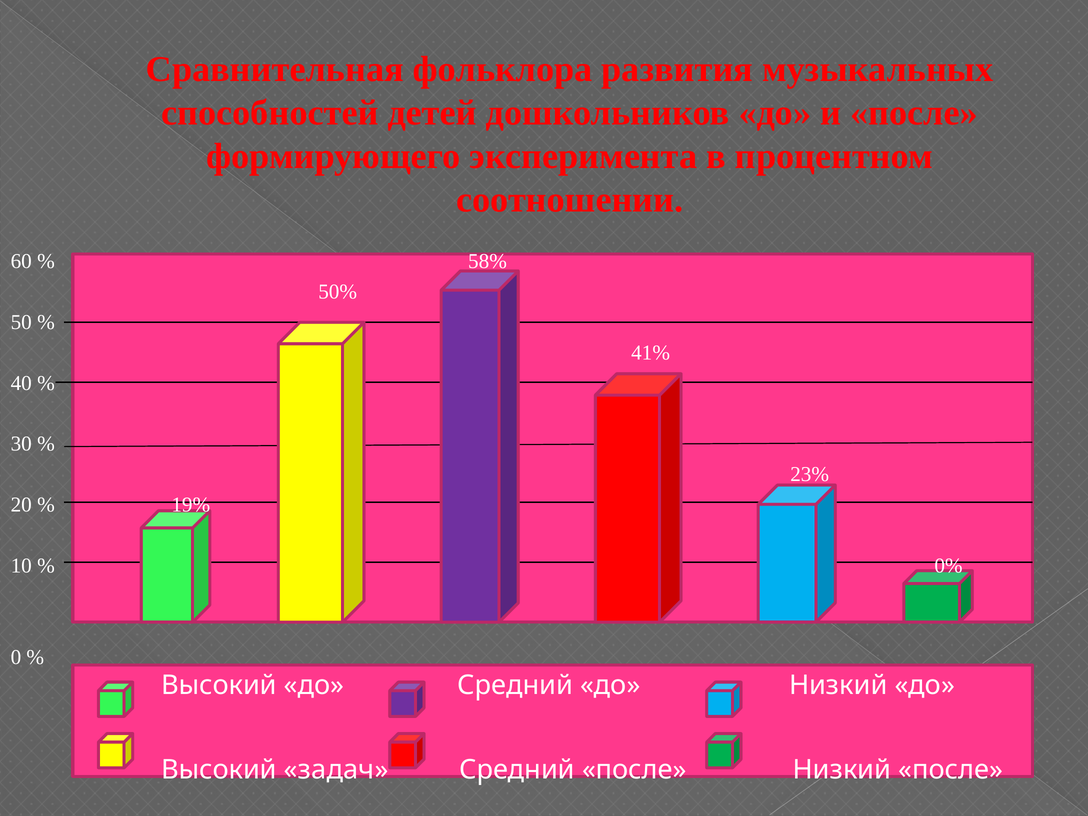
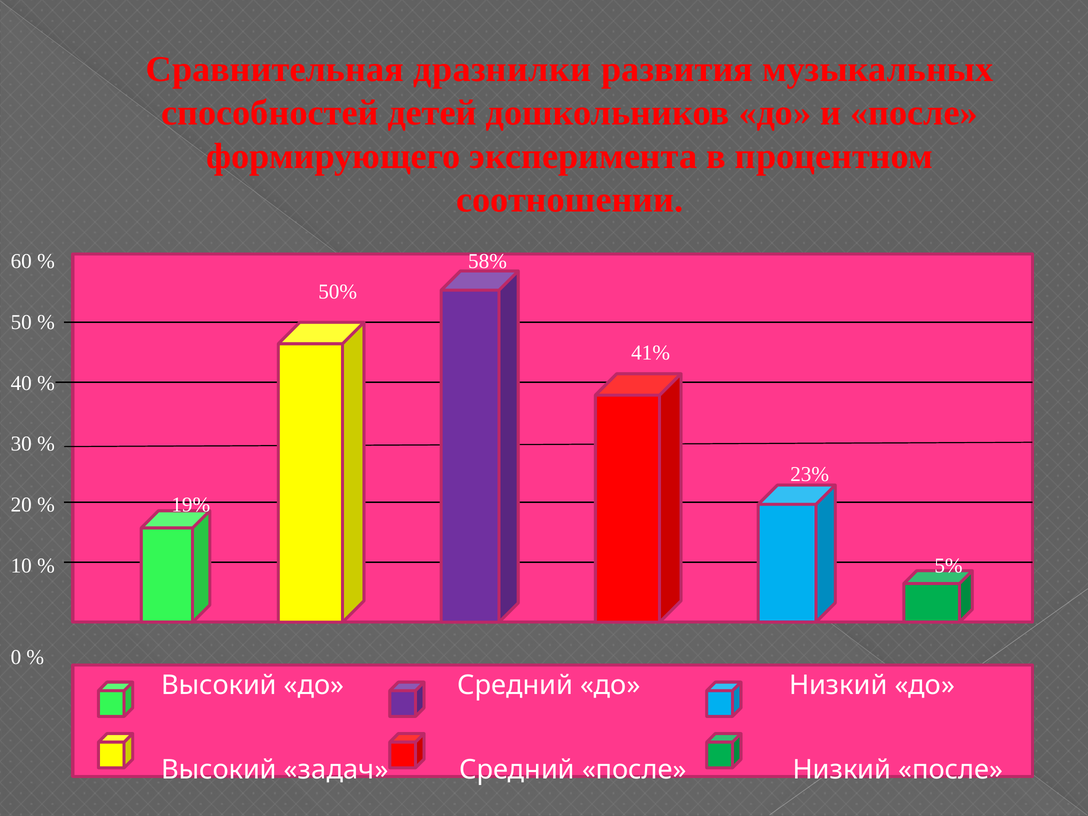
фольклора: фольклора -> дразнилки (502, 69)
0%: 0% -> 5% (948, 566)
